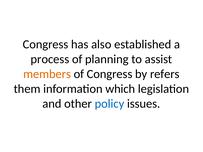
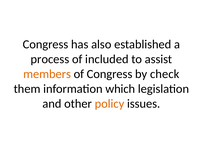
planning: planning -> included (107, 59)
refers: refers -> check (165, 74)
policy colour: blue -> orange (109, 104)
